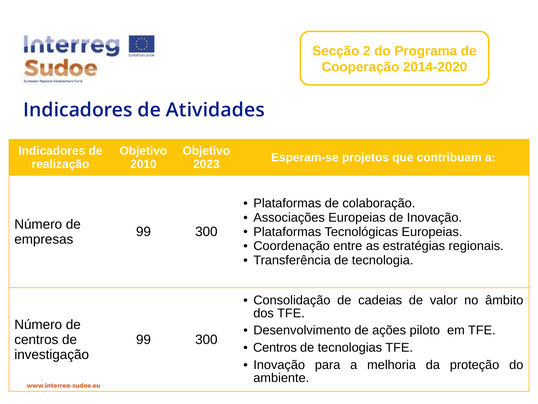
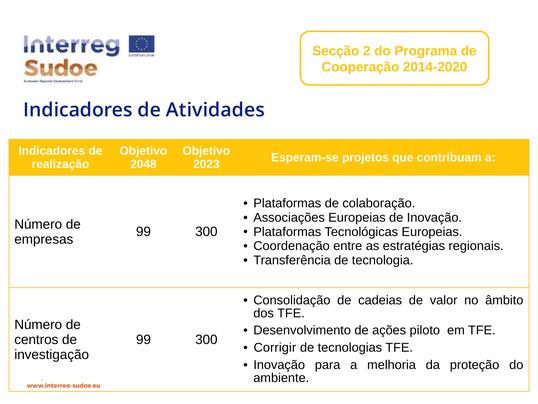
2010: 2010 -> 2048 (143, 164)
Centros: Centros -> Corrigir (275, 347)
